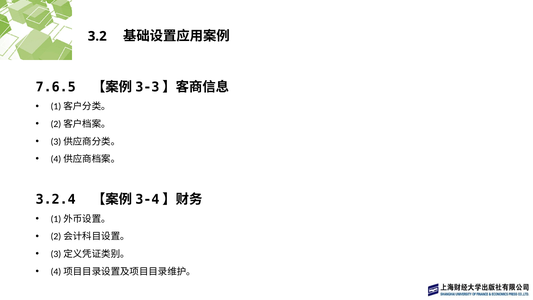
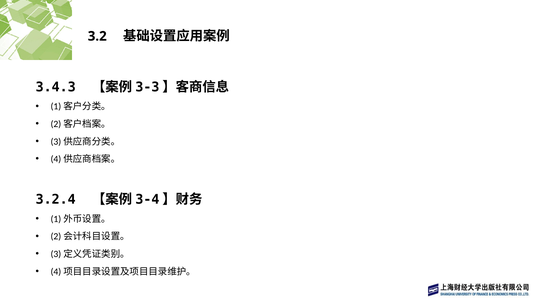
7.6.5: 7.6.5 -> 3.4.3 (56, 87)
